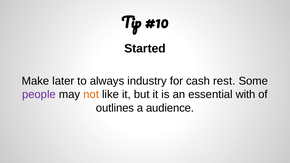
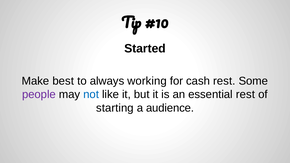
later: later -> best (63, 81)
industry: industry -> working (147, 81)
not colour: orange -> blue (91, 95)
essential with: with -> rest (245, 95)
outlines: outlines -> starting (115, 108)
